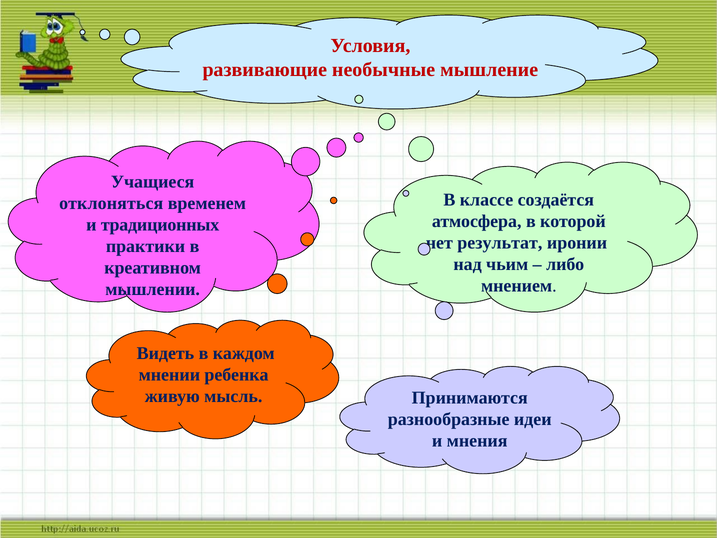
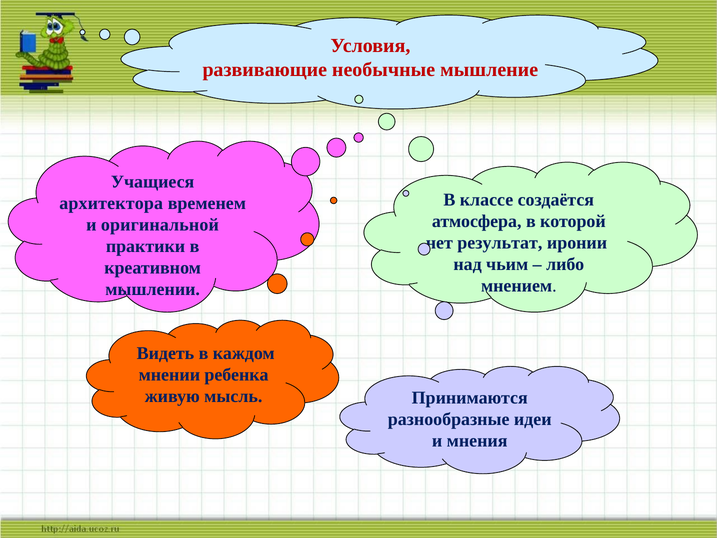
отклоняться: отклоняться -> архитектора (111, 203)
традиционных: традиционных -> оригинальной (160, 225)
